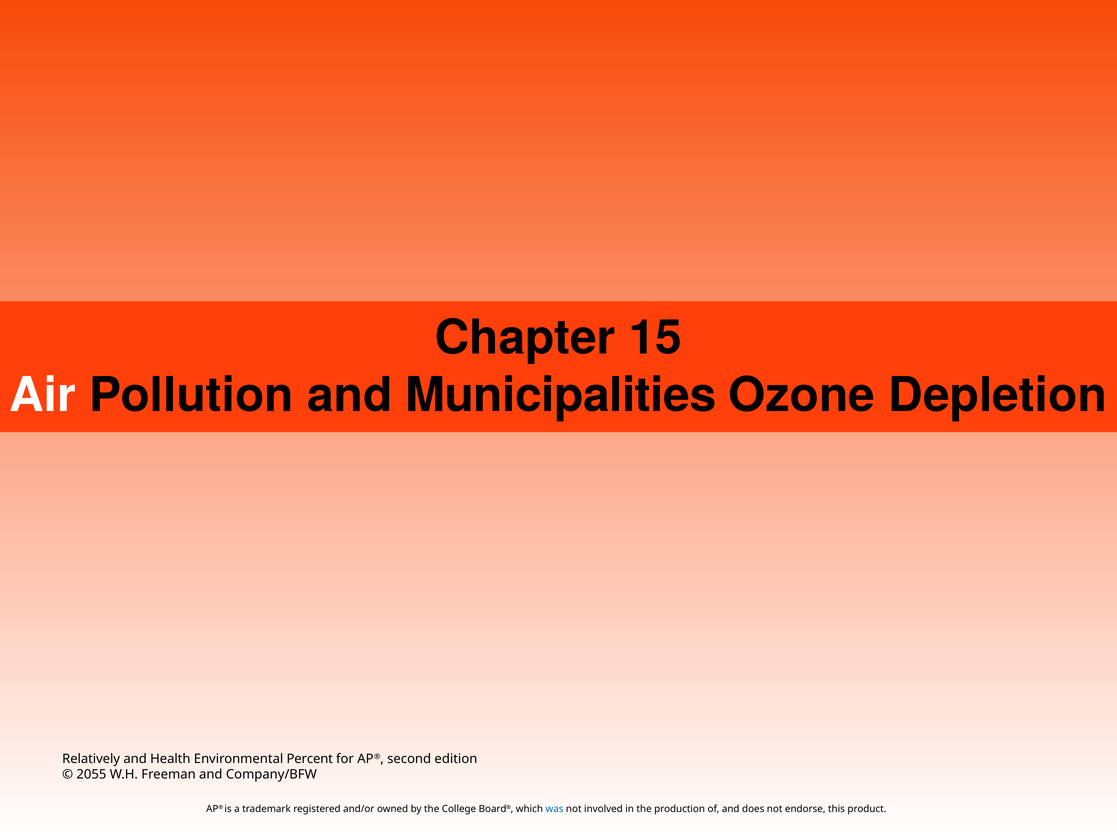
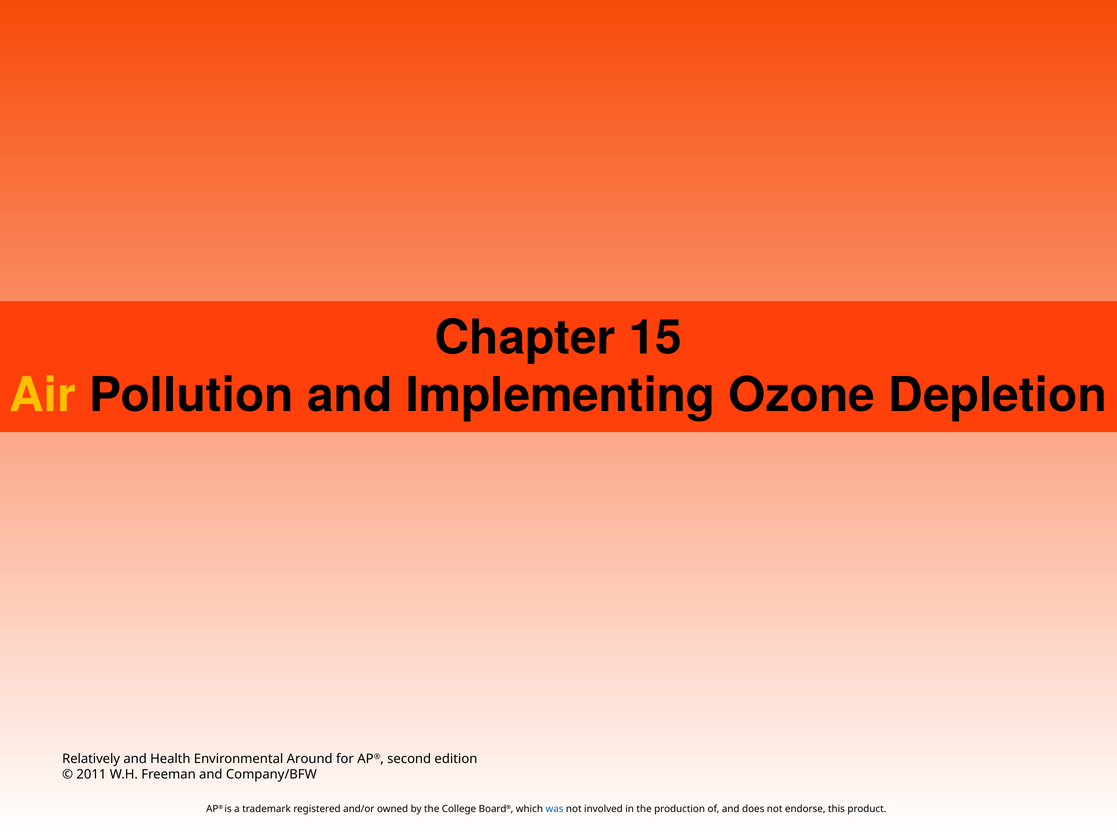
Air colour: white -> yellow (43, 395)
Municipalities: Municipalities -> Implementing (561, 395)
Percent: Percent -> Around (310, 759)
2055: 2055 -> 2011 (91, 774)
